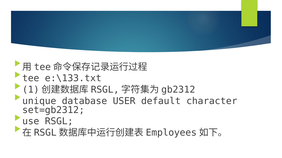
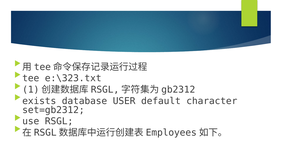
e:\133.txt: e:\133.txt -> e:\323.txt (73, 79)
unique: unique -> exists (39, 101)
